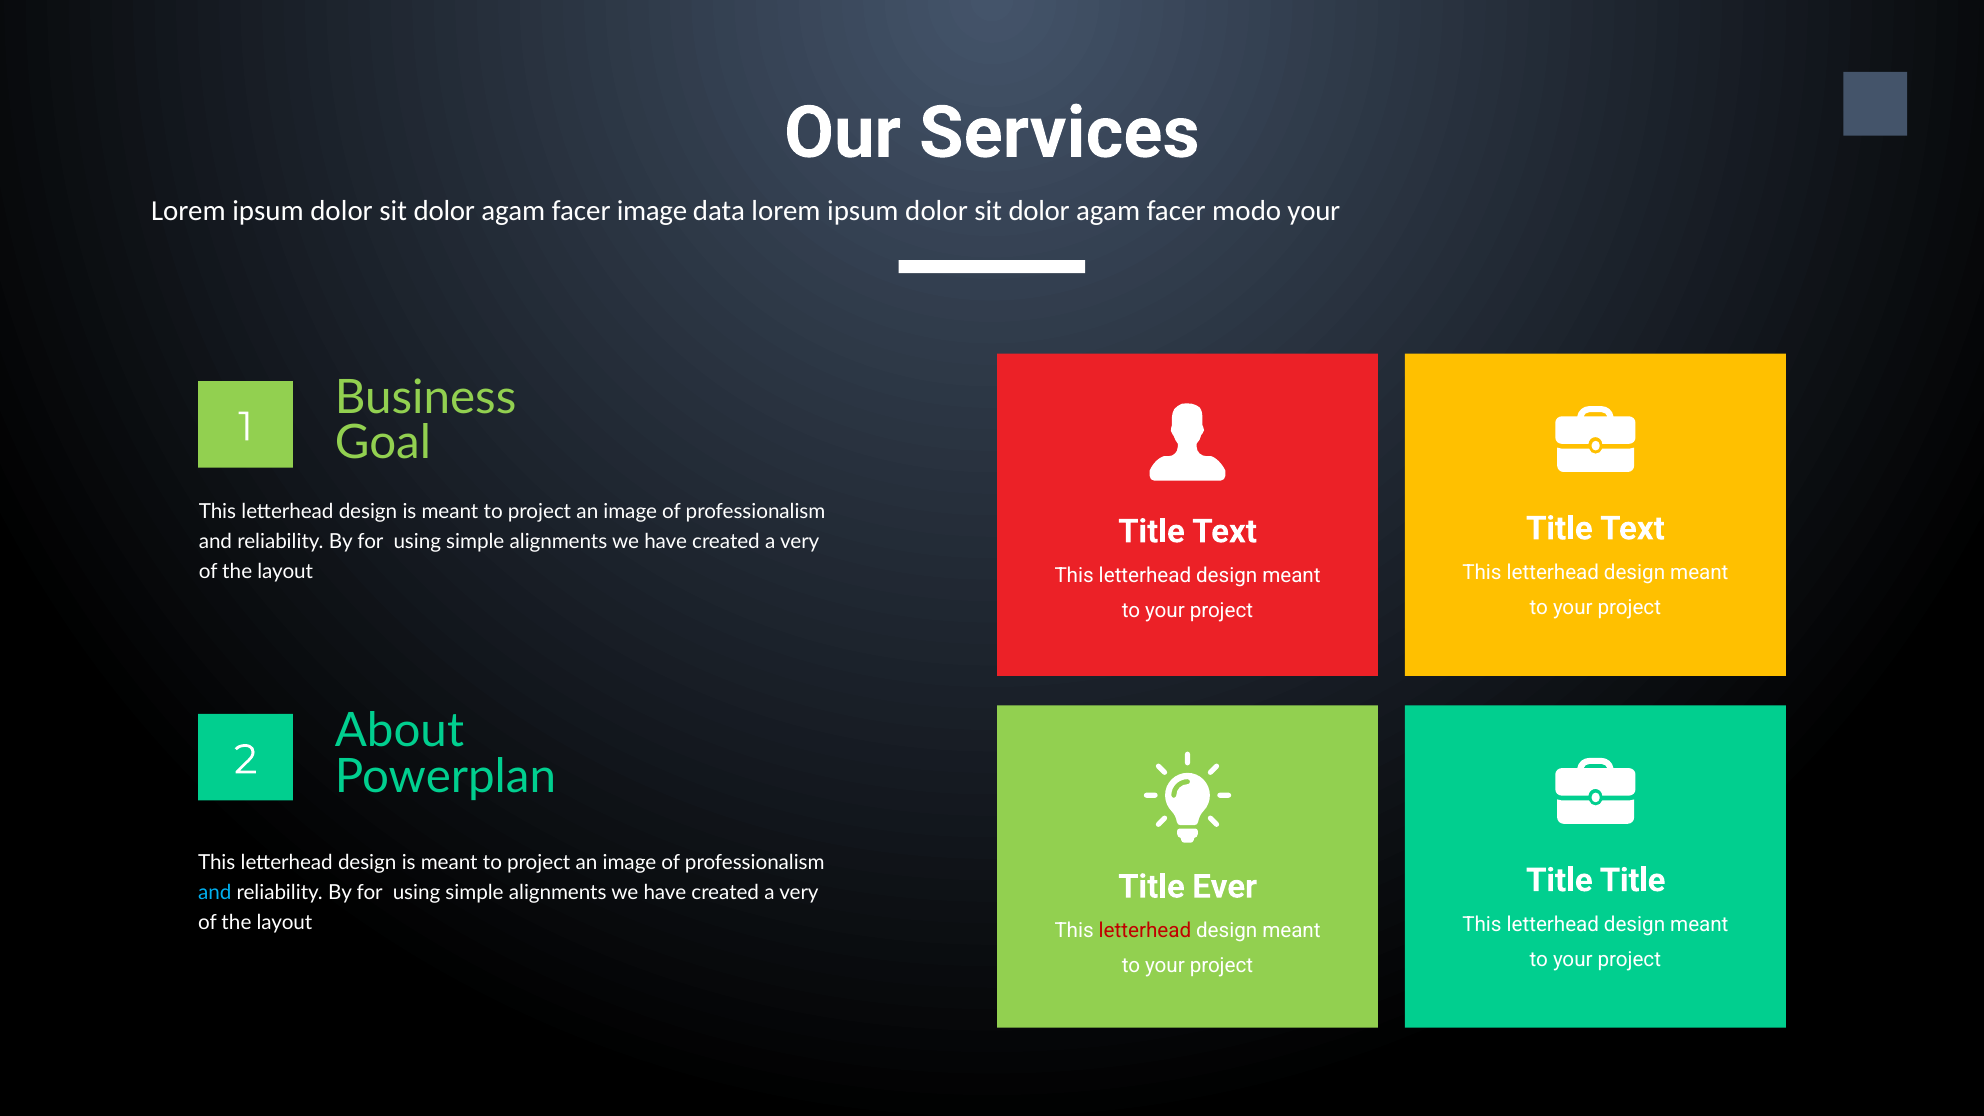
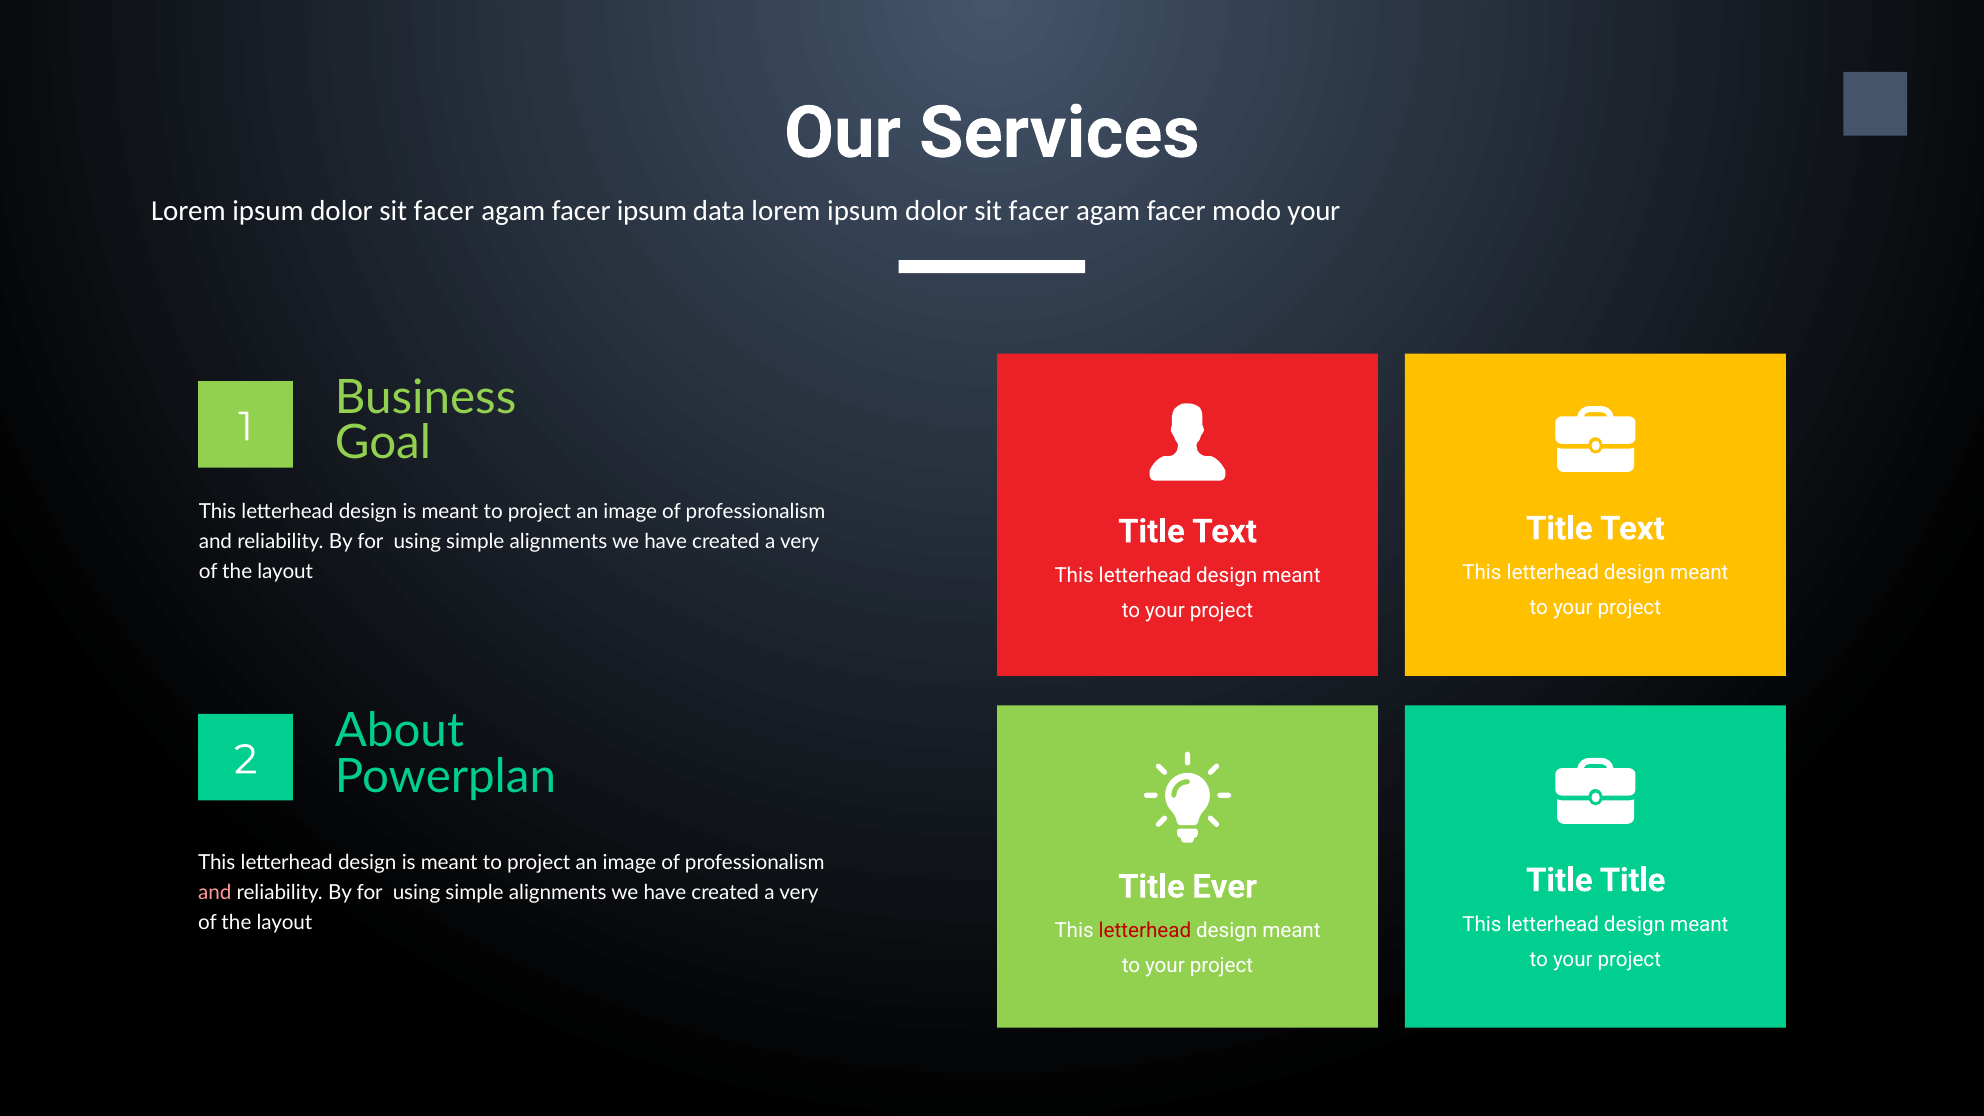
dolor: dolor -> facer (444, 211)
facer image: image -> ipsum (652, 211)
dolor: dolor -> facer (1039, 211)
and colour: light blue -> pink (215, 892)
